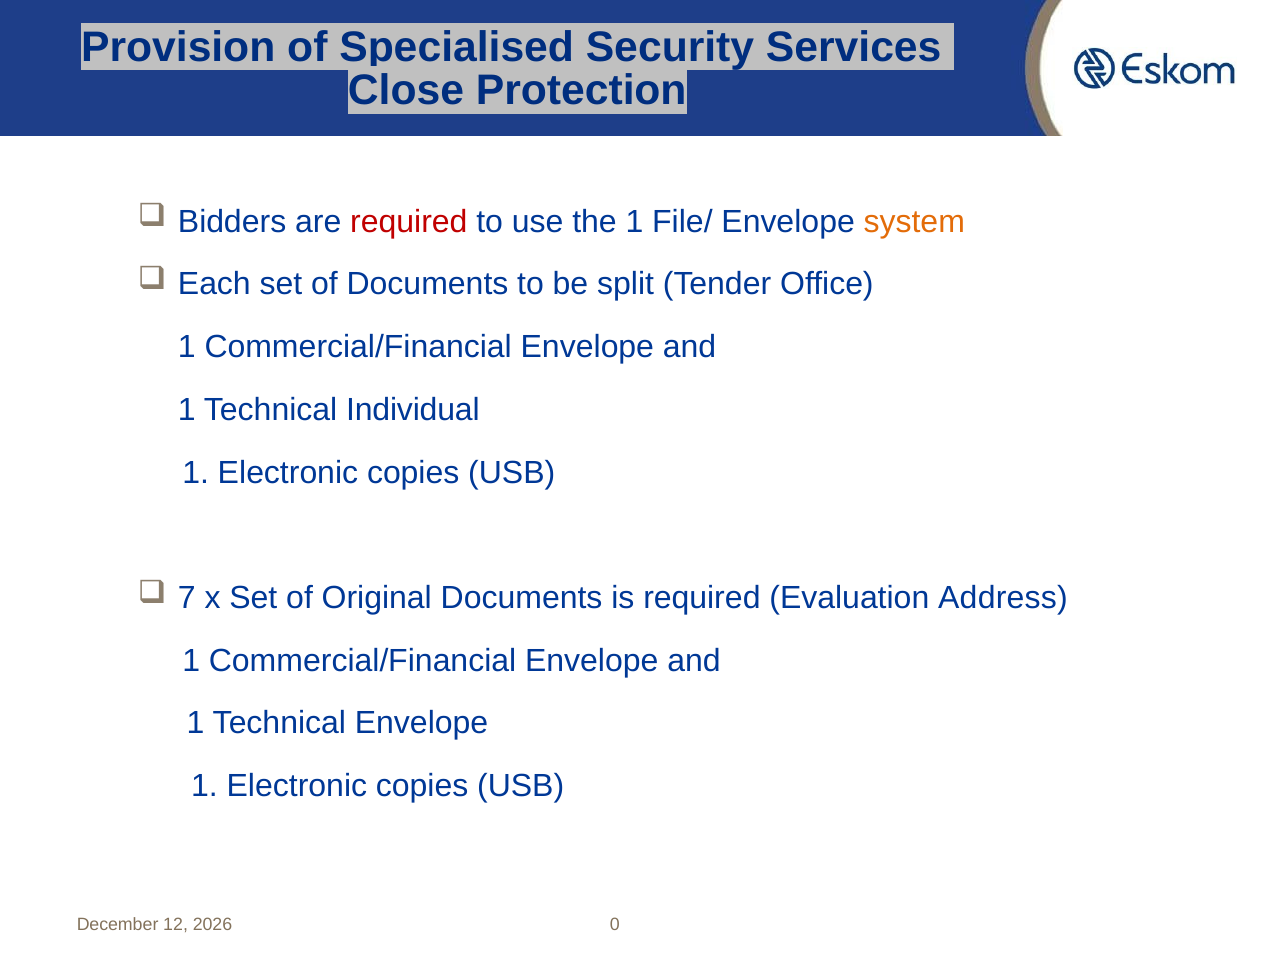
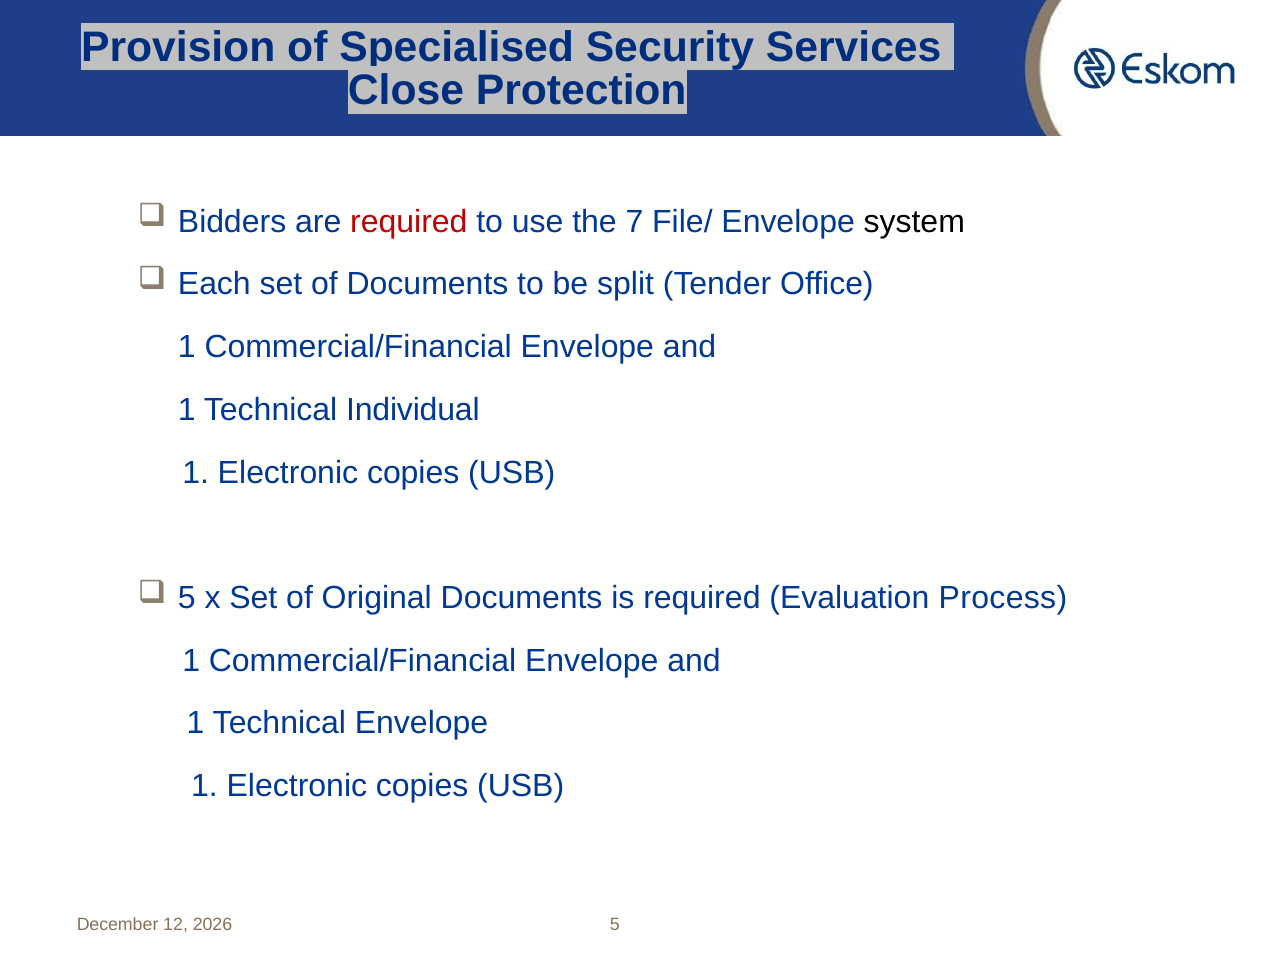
the 1: 1 -> 7 (635, 222)
system colour: orange -> black (914, 222)
7: 7 -> 5 (187, 598)
Address: Address -> Process (1003, 598)
0: 0 -> 5 (615, 925)
